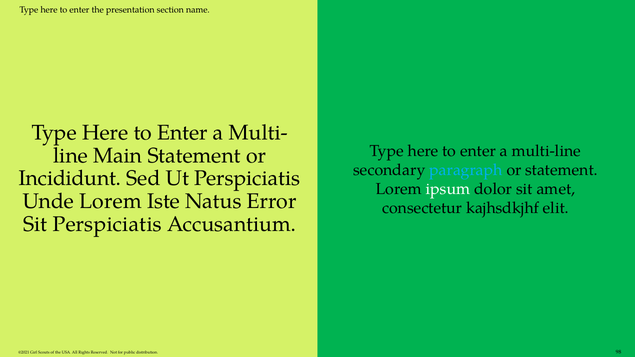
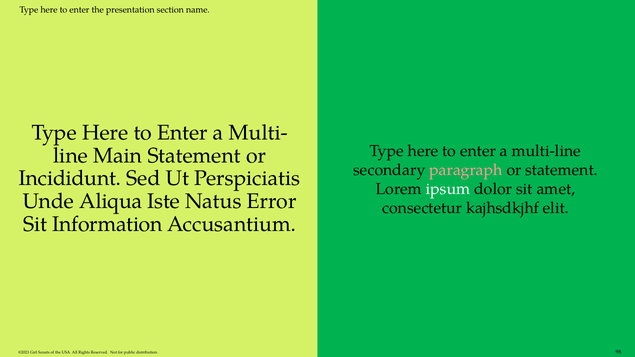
paragraph colour: light blue -> pink (466, 170)
Unde Lorem: Lorem -> Aliqua (111, 201)
Sit Perspiciatis: Perspiciatis -> Information (107, 224)
